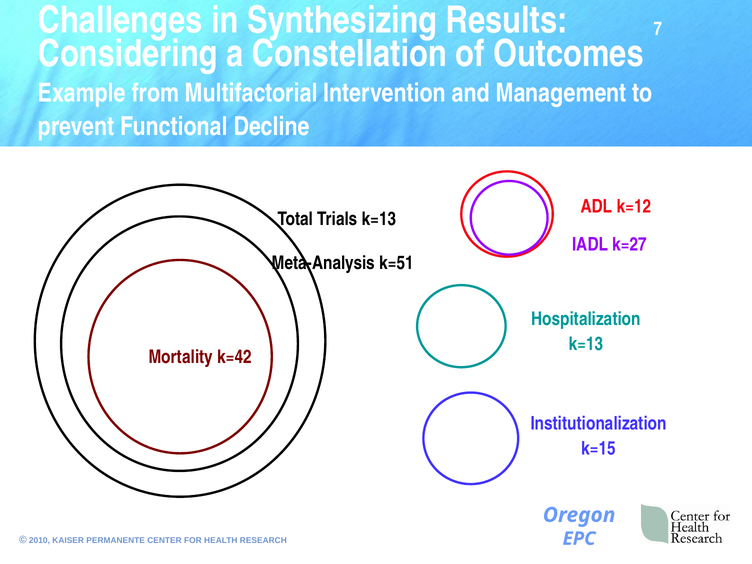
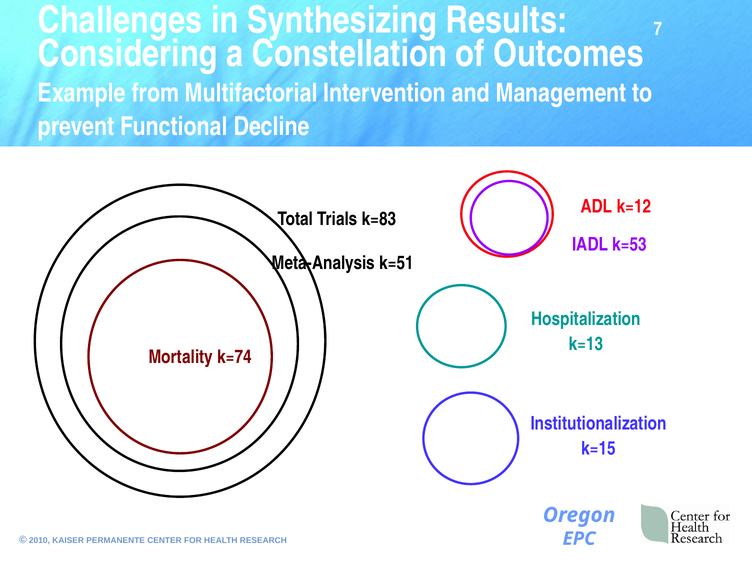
Trials k=13: k=13 -> k=83 (379, 219)
k=27: k=27 -> k=53 (630, 244)
k=42: k=42 -> k=74 (235, 357)
